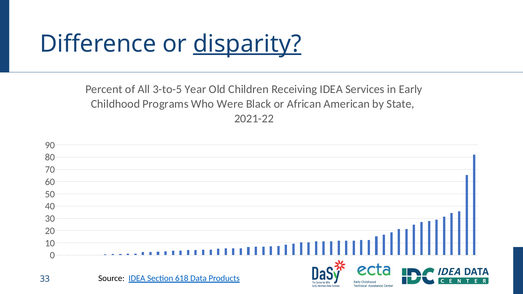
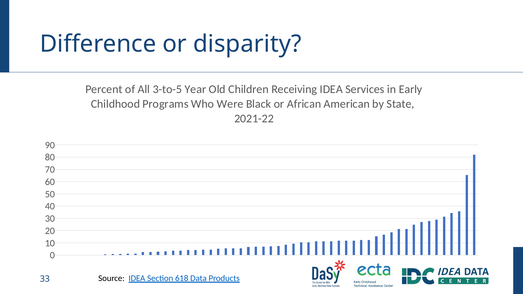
disparity underline: present -> none (247, 44)
